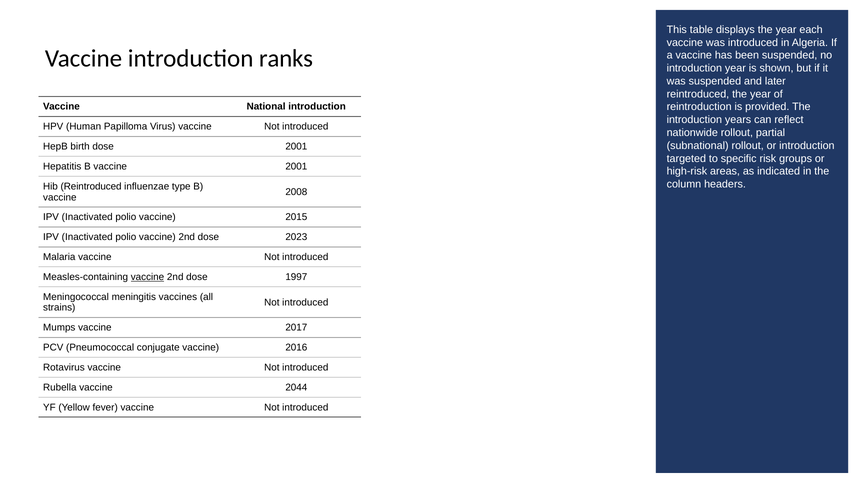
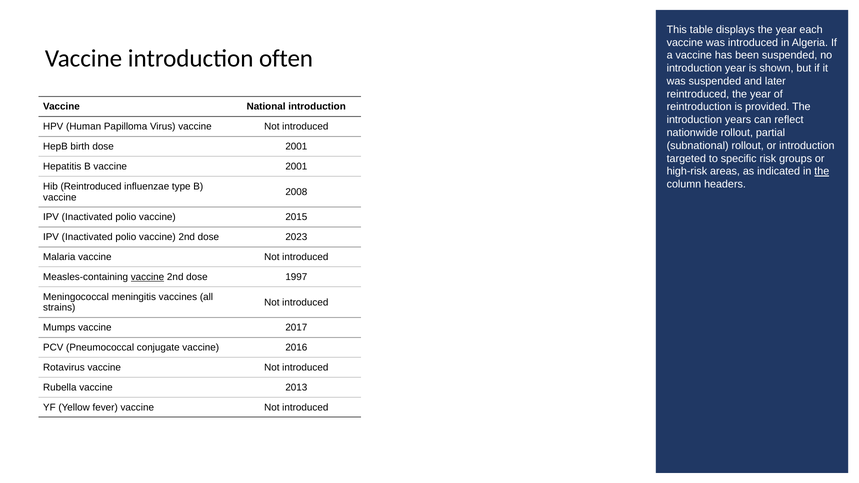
ranks: ranks -> often (286, 59)
the underline: none -> present (822, 171)
2044: 2044 -> 2013 (296, 388)
